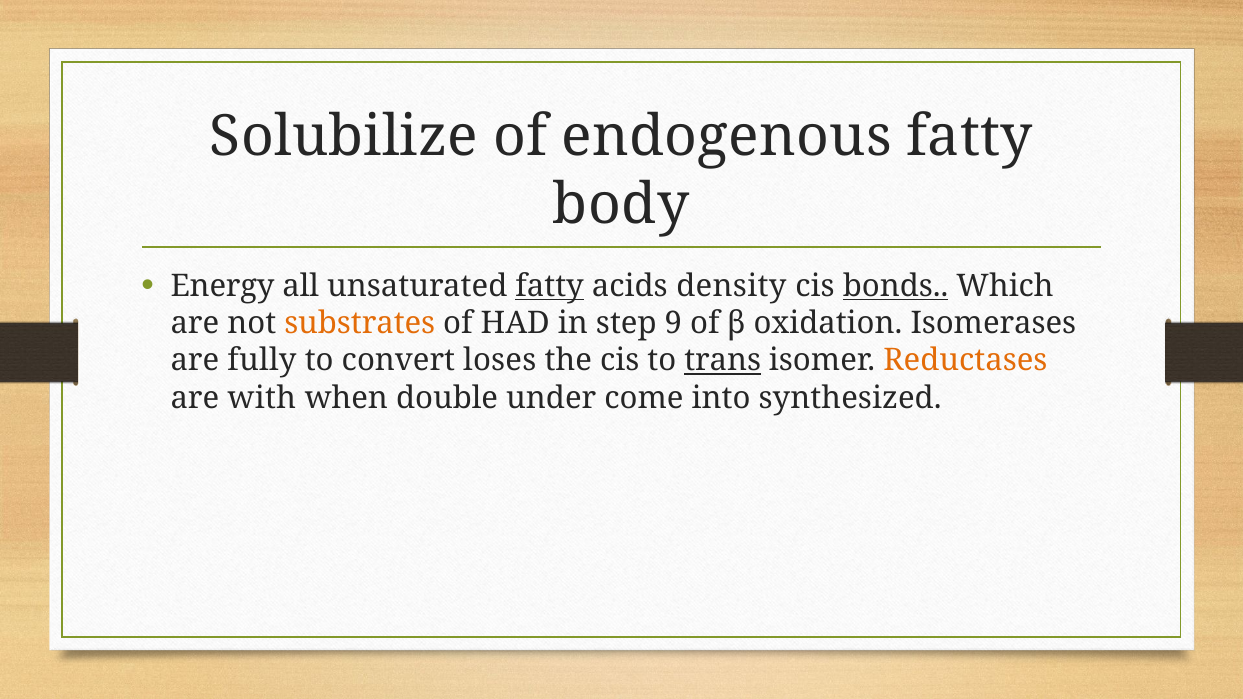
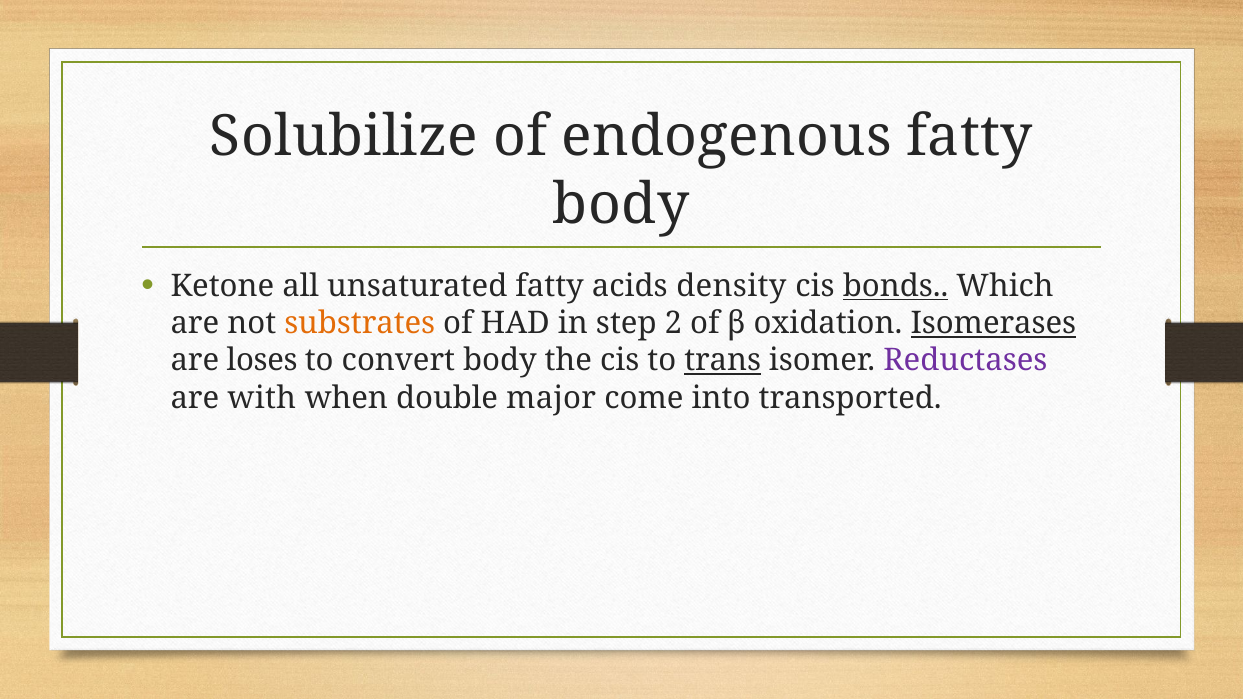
Energy: Energy -> Ketone (222, 286)
fatty underline: present -> none (550, 286)
9: 9 -> 2 (673, 323)
Isomerases underline: none -> present (993, 323)
fully: fully -> loses (262, 361)
convert loses: loses -> body (500, 361)
Reductases colour: orange -> purple (965, 361)
under: under -> major (551, 398)
synthesized: synthesized -> transported (850, 398)
